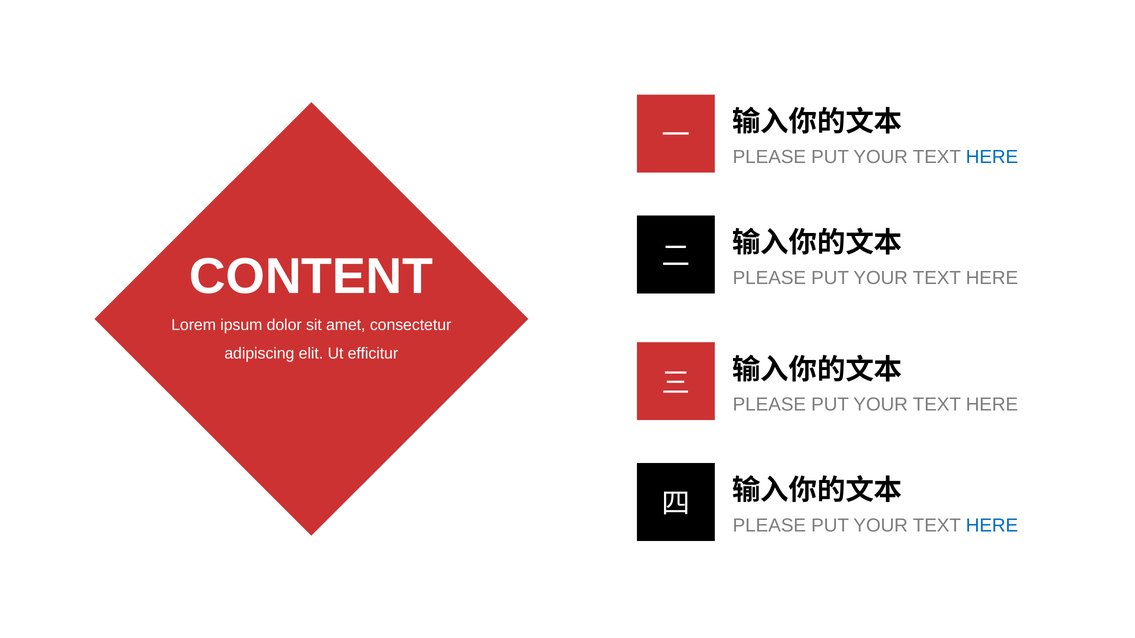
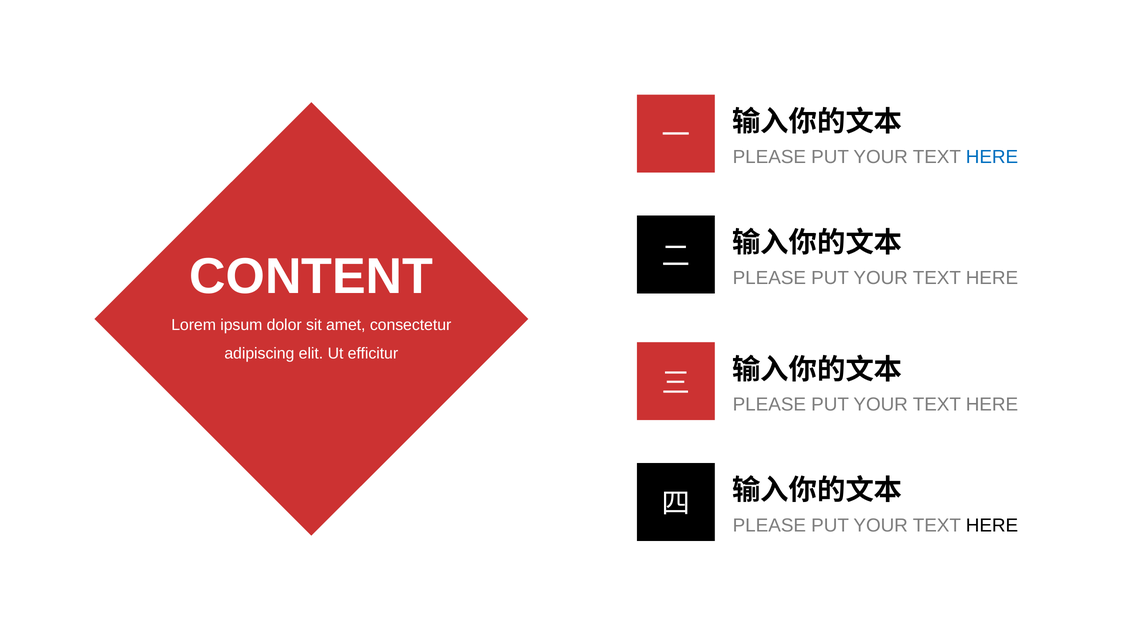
HERE colour: blue -> black (992, 526)
